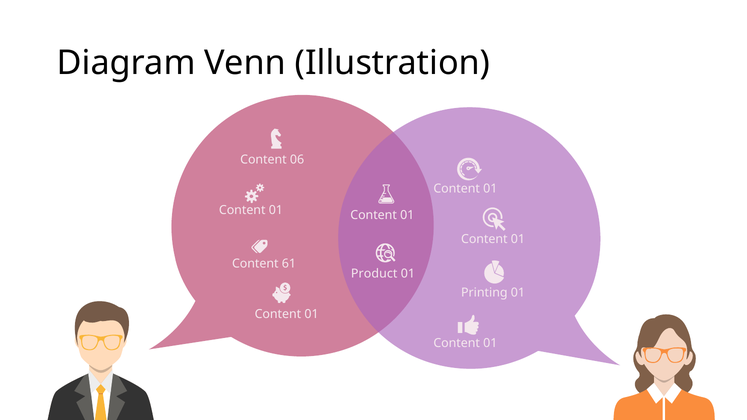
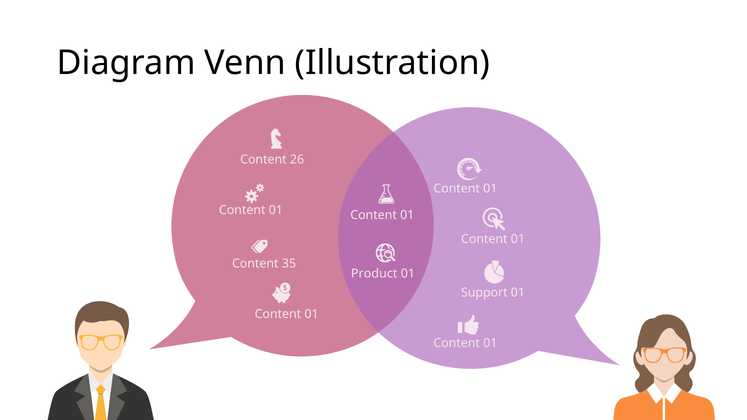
06: 06 -> 26 (297, 160)
61: 61 -> 35 (289, 264)
Printing: Printing -> Support (484, 293)
